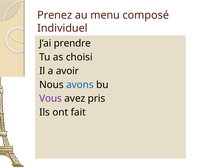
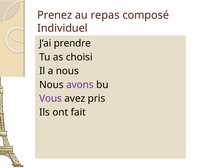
menu: menu -> repas (105, 15)
a avoir: avoir -> nous (67, 71)
avons colour: blue -> purple (80, 84)
